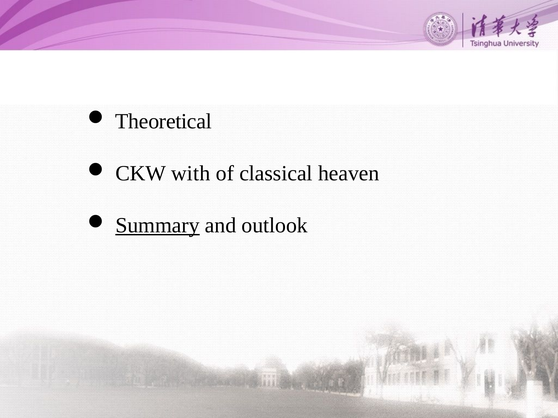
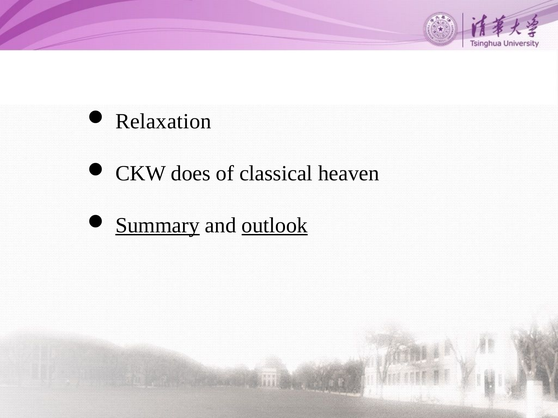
Theoretical: Theoretical -> Relaxation (163, 121)
with: with -> does (191, 174)
outlook underline: none -> present (275, 226)
